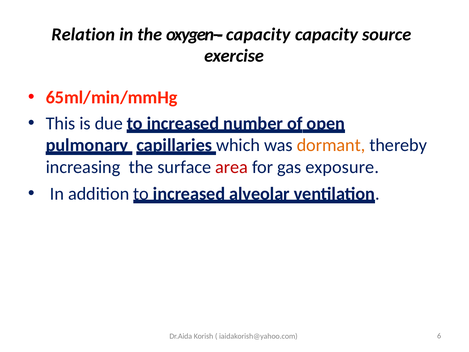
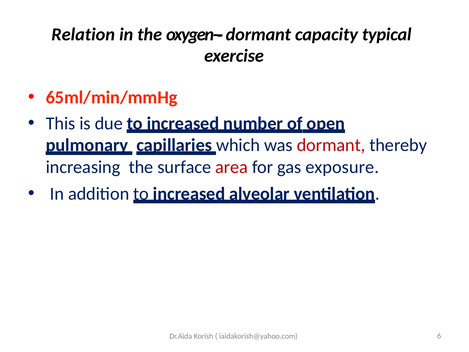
capacity: capacity -> dormant (258, 34)
source: source -> typical (387, 34)
dormant colour: orange -> red (331, 145)
